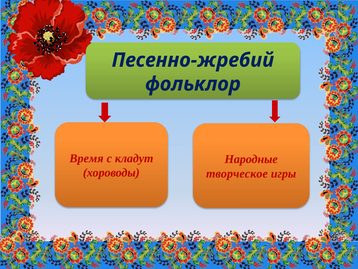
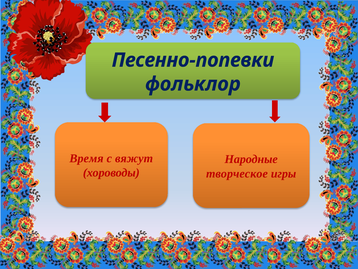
Песенно-жребий: Песенно-жребий -> Песенно-попевки (193, 60)
кладут: кладут -> вяжут (134, 158)
